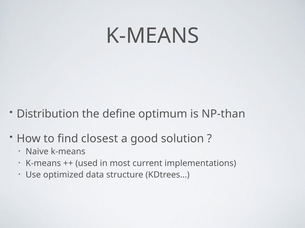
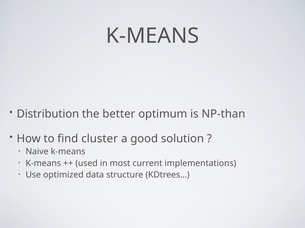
define: define -> better (119, 114)
closest: closest -> cluster (100, 139)
